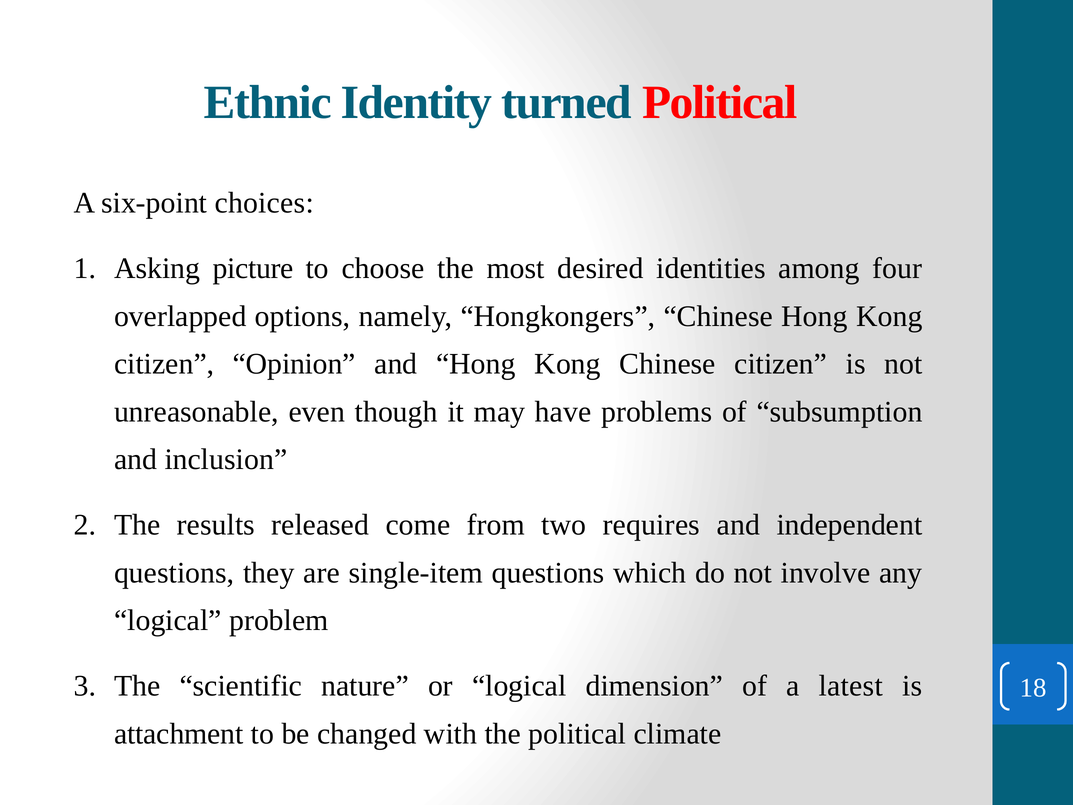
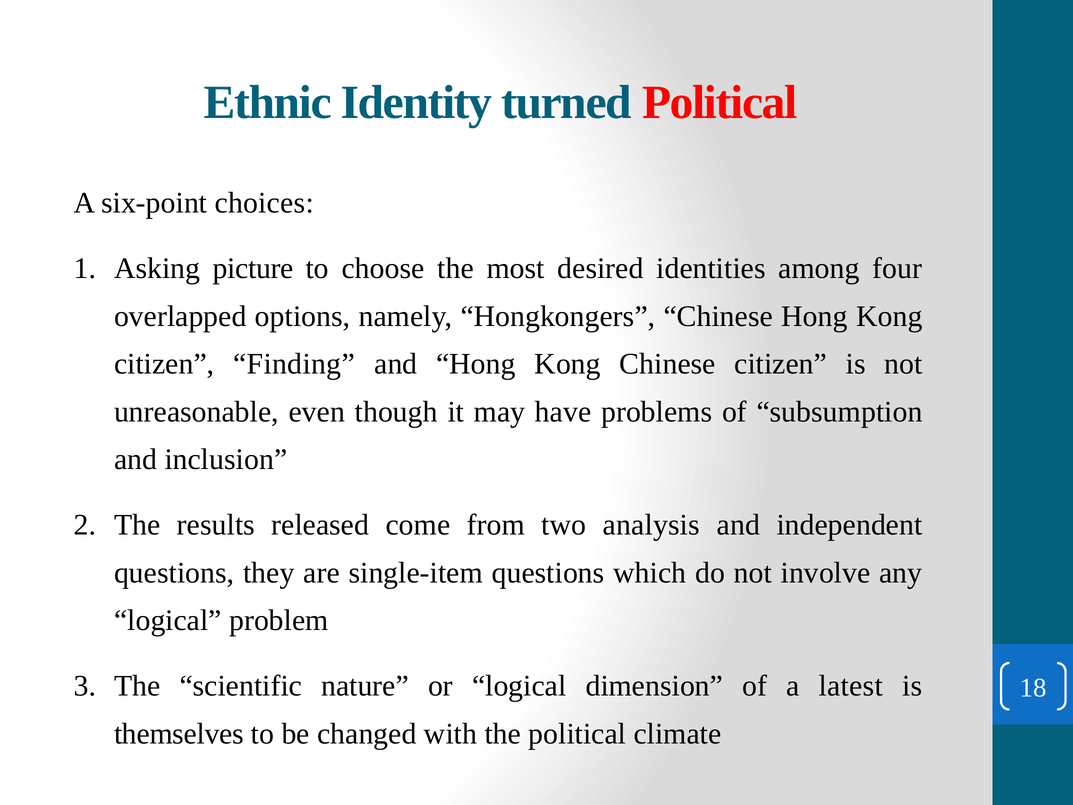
Opinion: Opinion -> Finding (294, 364)
requires: requires -> analysis (651, 525)
attachment: attachment -> themselves (179, 734)
